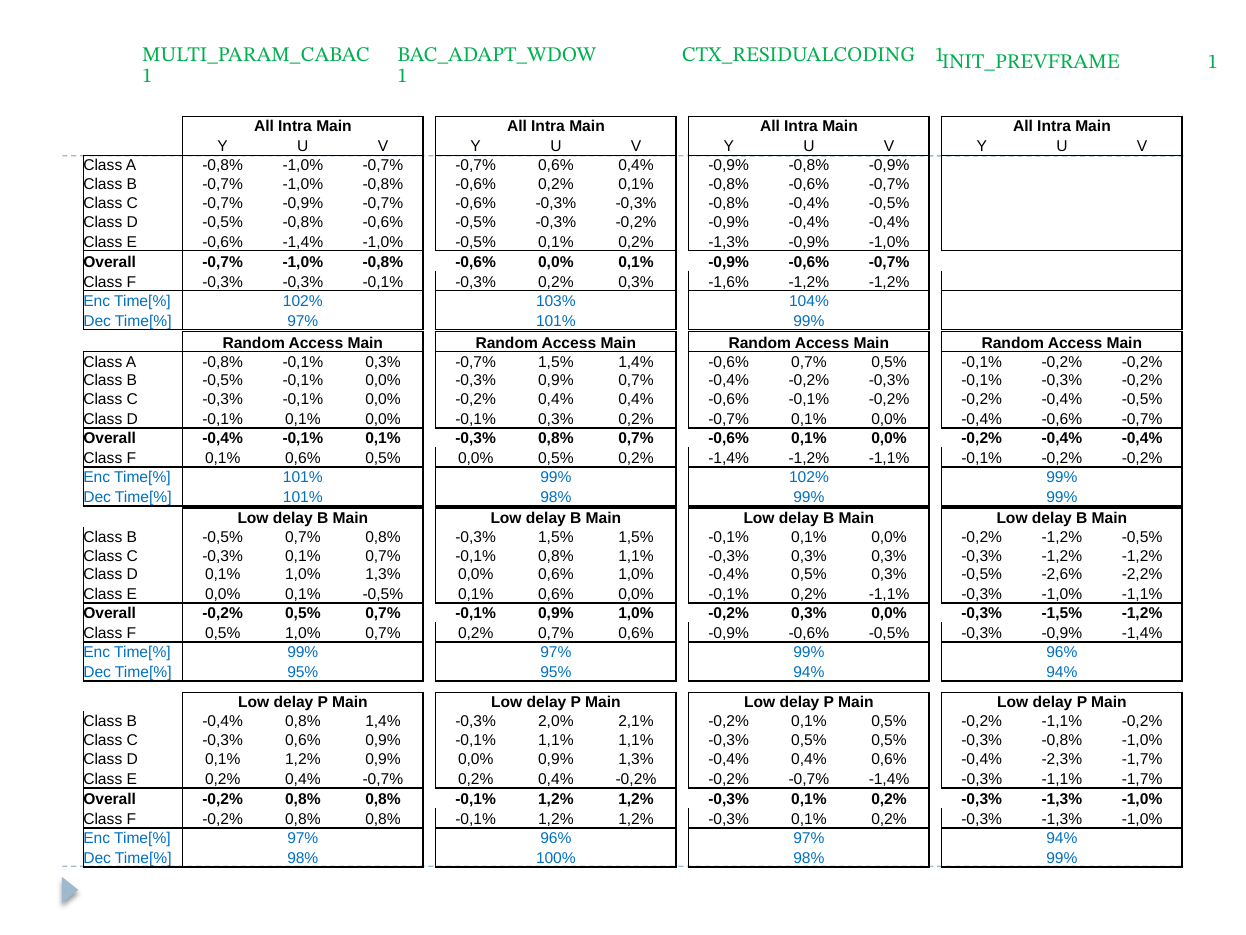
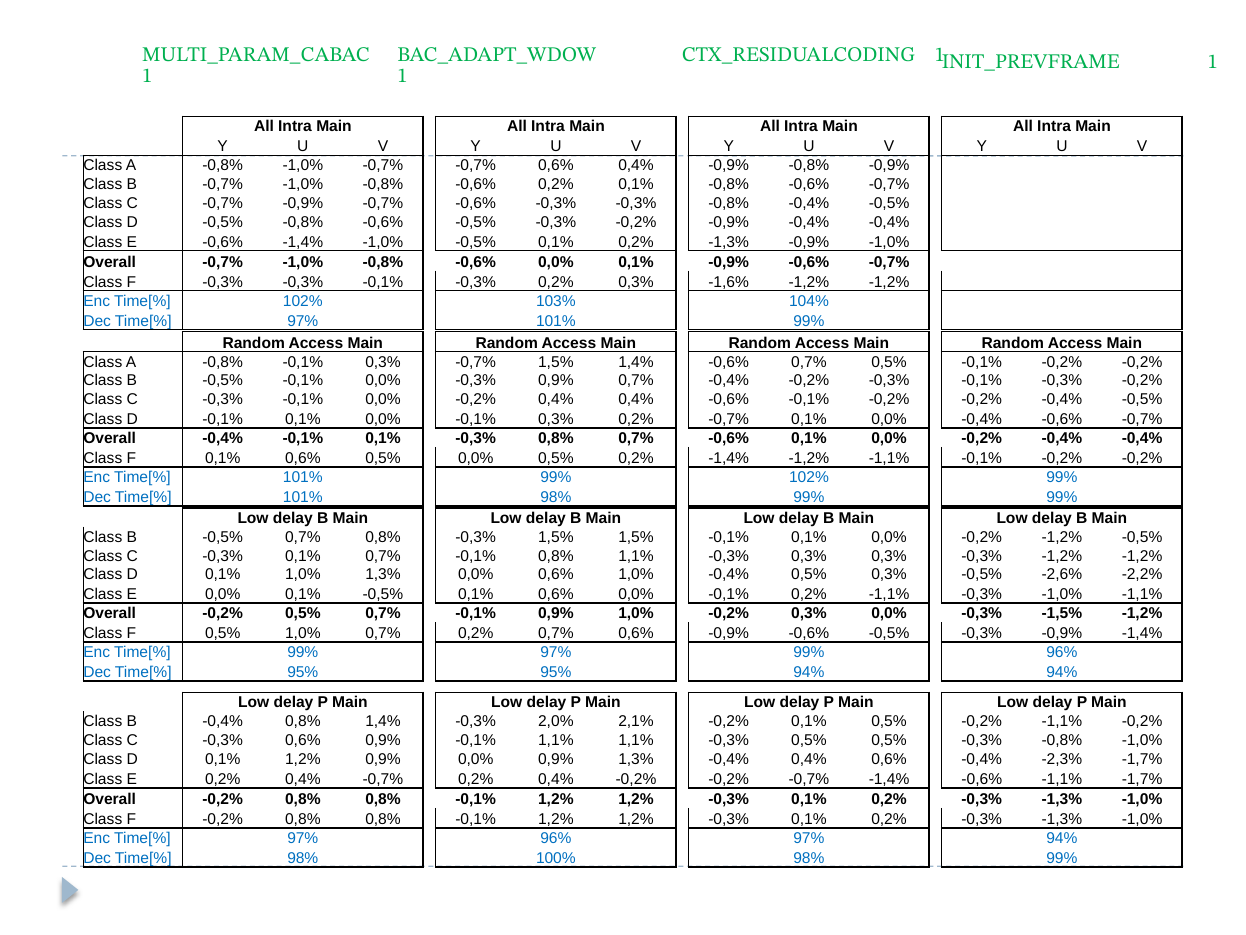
-1,4% -0,3%: -0,3% -> -0,6% (982, 779)
